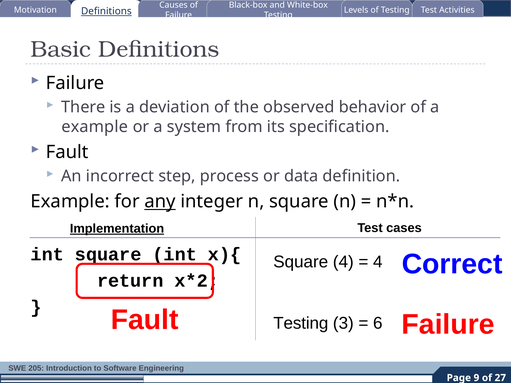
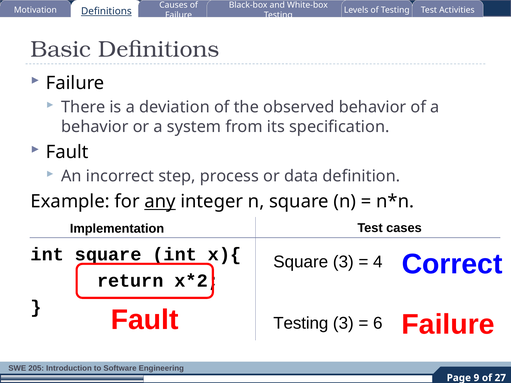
example: example -> behavior (95, 127)
Implementation underline: present -> none (117, 229)
Square 4: 4 -> 3 (343, 262)
